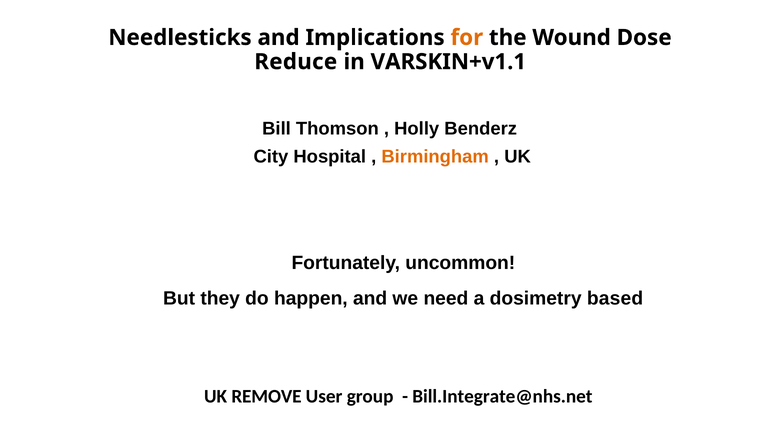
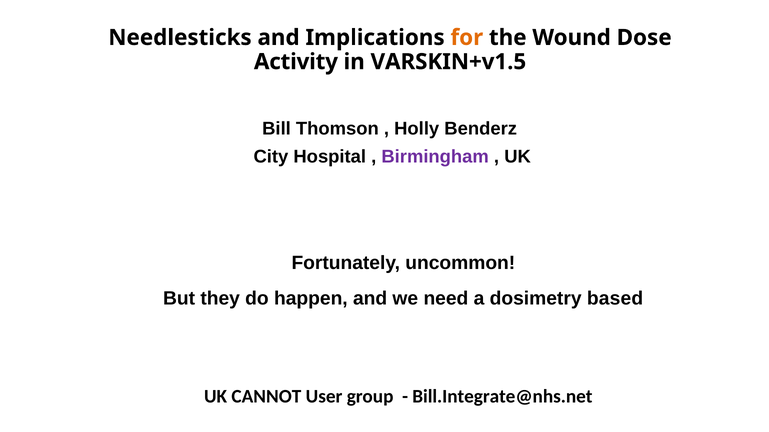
Reduce: Reduce -> Activity (296, 62)
VARSKIN+v1.1: VARSKIN+v1.1 -> VARSKIN+v1.5 (448, 62)
Birmingham colour: orange -> purple (435, 157)
REMOVE: REMOVE -> CANNOT (266, 397)
